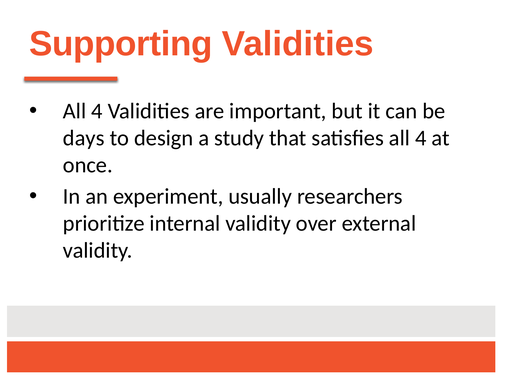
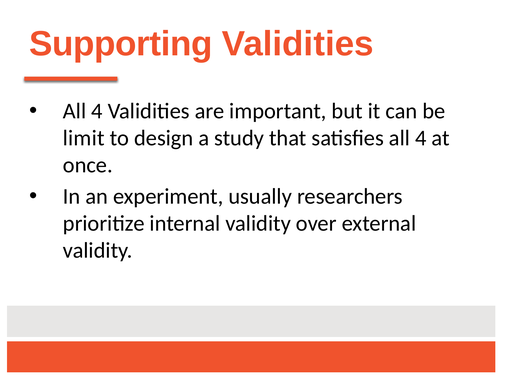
days: days -> limit (84, 138)
